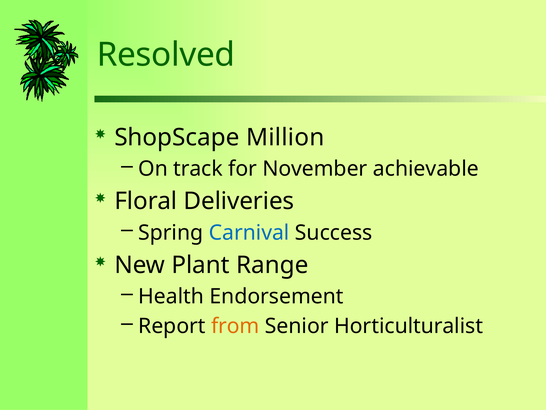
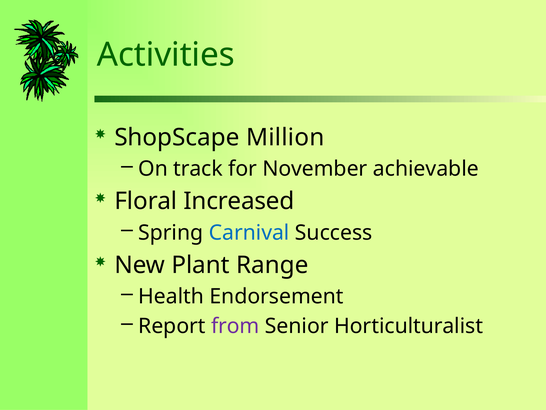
Resolved: Resolved -> Activities (166, 55)
Deliveries: Deliveries -> Increased (239, 201)
from colour: orange -> purple (235, 326)
